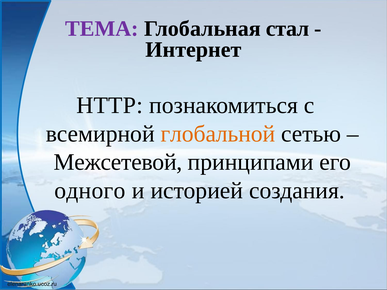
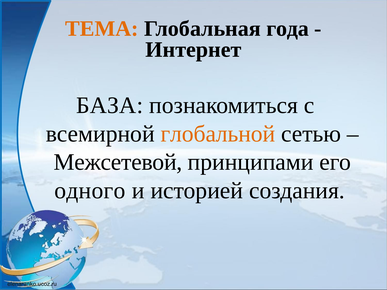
ТЕМА colour: purple -> orange (102, 29)
стал: стал -> года (288, 29)
HTTP: HTTP -> БАЗА (110, 105)
